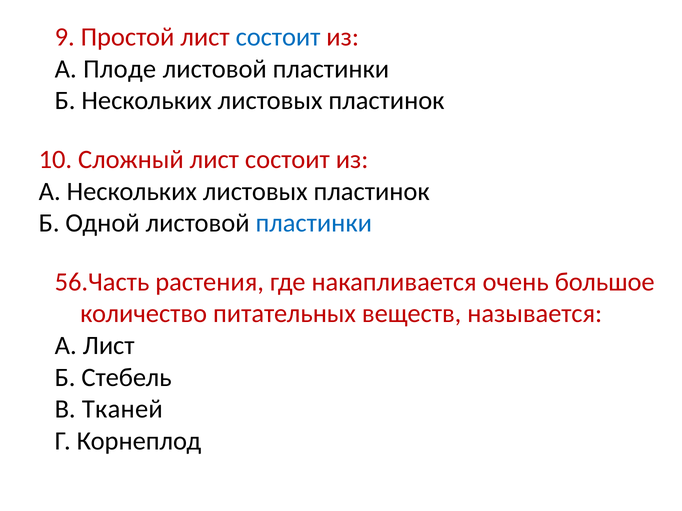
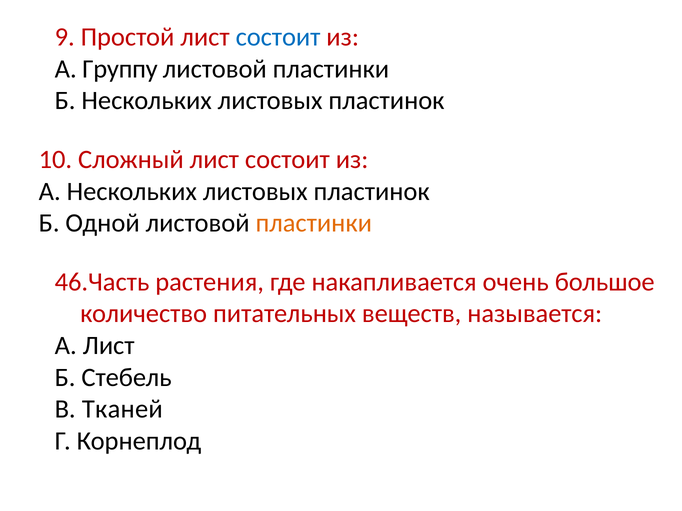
Плоде: Плоде -> Группу (120, 69)
пластинки colour: blue -> orange (314, 223)
56.Часть: 56.Часть -> 46.Часть (102, 282)
